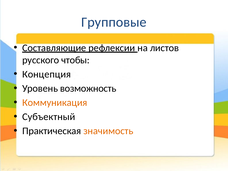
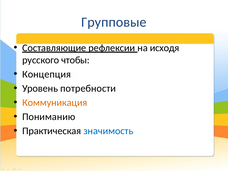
листов: листов -> исходя (165, 48)
возможность: возможность -> потребности (88, 88)
Субъектный: Субъектный -> Пониманию (49, 117)
значимость colour: orange -> blue (108, 131)
